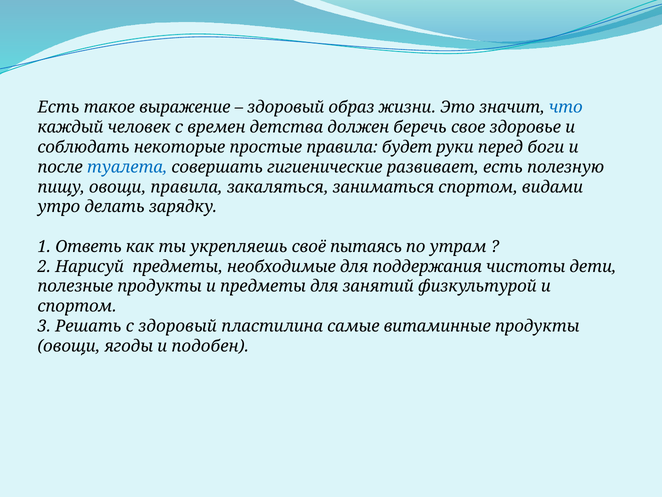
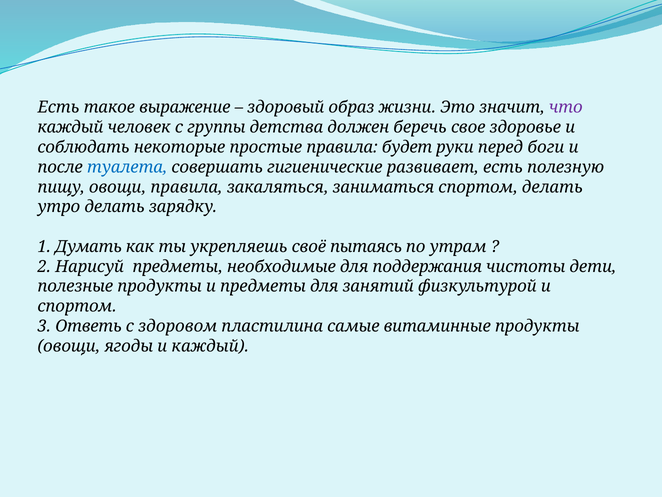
что colour: blue -> purple (566, 107)
времен: времен -> группы (216, 127)
спортом видами: видами -> делать (552, 187)
Ответь: Ответь -> Думать (88, 246)
Решать: Решать -> Ответь (88, 326)
с здоровый: здоровый -> здоровом (178, 326)
и подобен: подобен -> каждый (210, 346)
